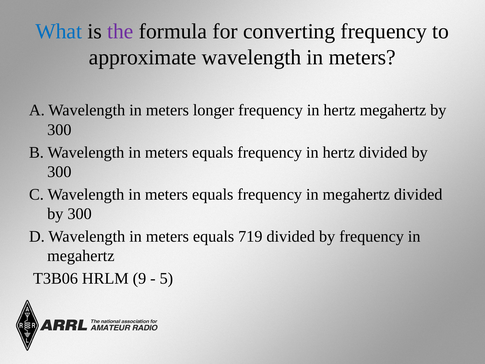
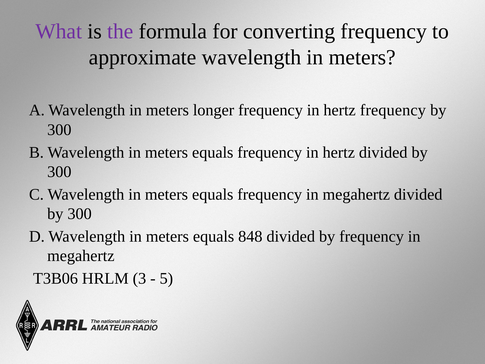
What colour: blue -> purple (59, 31)
hertz megahertz: megahertz -> frequency (393, 110)
719: 719 -> 848 (250, 236)
9: 9 -> 3 (139, 278)
